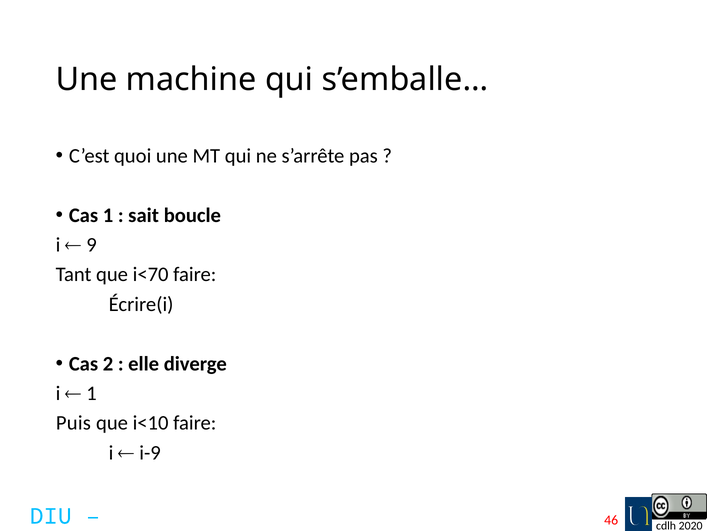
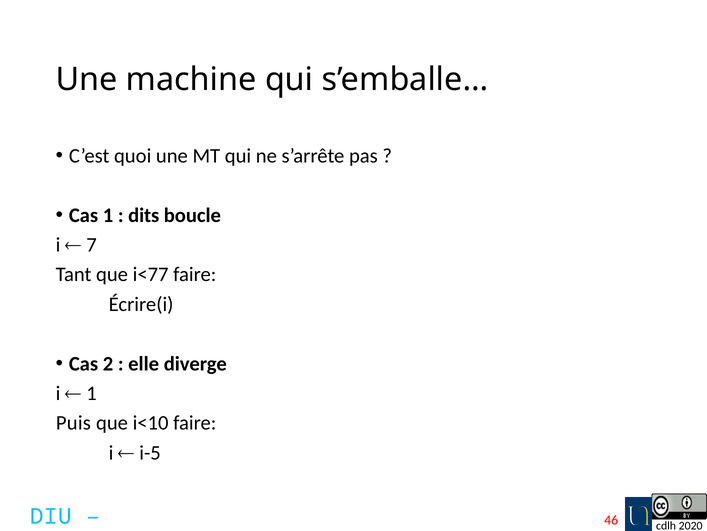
sait: sait -> dits (144, 215)
9: 9 -> 7 (92, 245)
i<70: i<70 -> i<77 (151, 274)
i-9: i-9 -> i-5 (150, 452)
